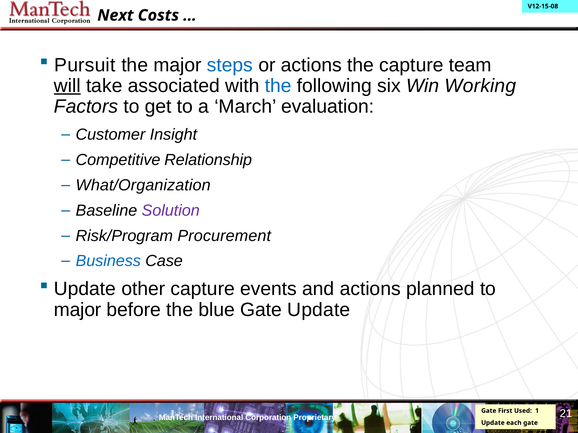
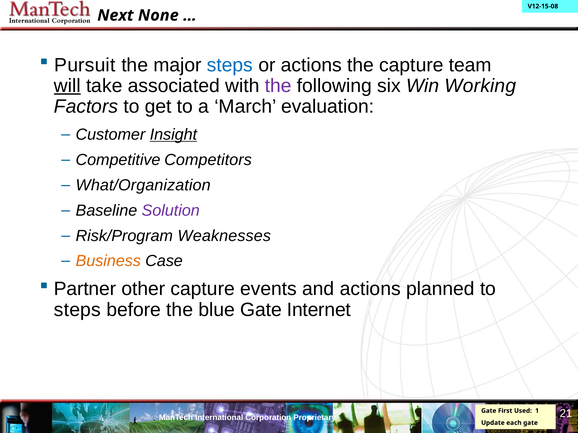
Costs: Costs -> None (158, 15)
the colour: blue -> purple (278, 86)
Insight underline: none -> present (173, 135)
Relationship: Relationship -> Competitors (208, 160)
Procurement: Procurement -> Weaknesses (224, 236)
Business colour: blue -> orange (108, 261)
Update: Update -> Partner (85, 289)
major: major -> steps (77, 310)
Gate Update: Update -> Internet (319, 310)
